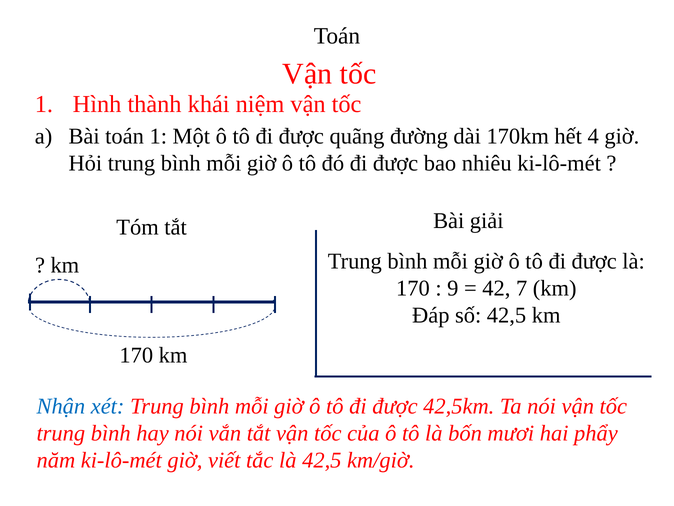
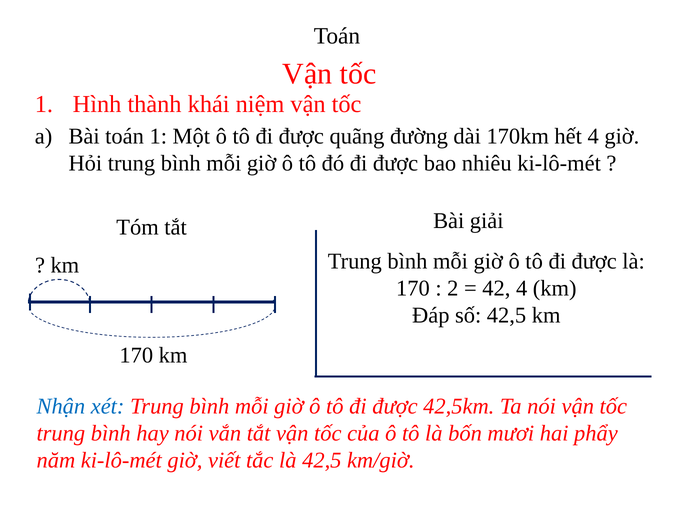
9: 9 -> 2 (453, 288)
42 7: 7 -> 4 (522, 288)
